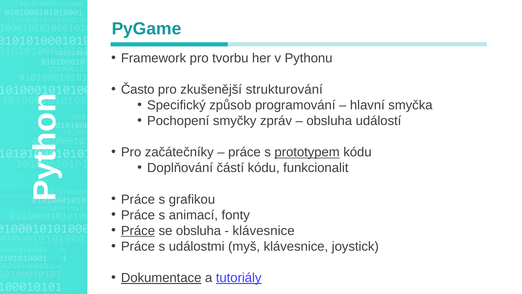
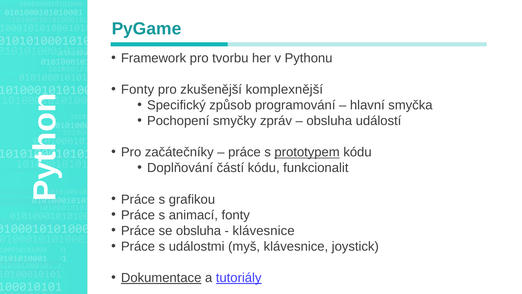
Často: Často -> Fonty (138, 89)
strukturování: strukturování -> komplexnější (284, 89)
Práce underline: present -> none (138, 230)
